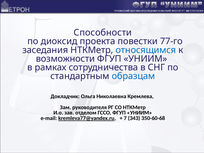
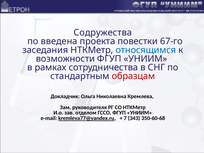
Способности: Способности -> Содружества (103, 33)
диоксид: диоксид -> введена (59, 41)
77-го: 77-го -> 67-го (171, 41)
образцам colour: blue -> red (133, 76)
